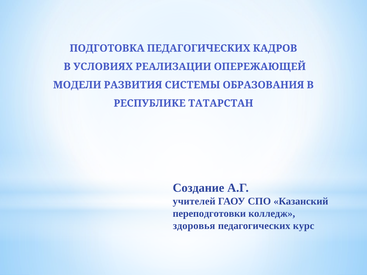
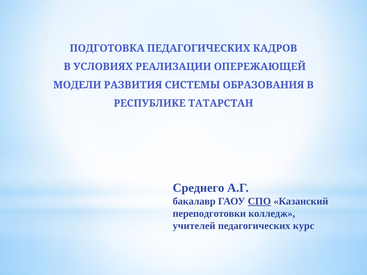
Создание: Создание -> Среднего (198, 188)
учителей: учителей -> бакалавр (194, 201)
СПО underline: none -> present (259, 201)
здоровья: здоровья -> учителей (194, 226)
